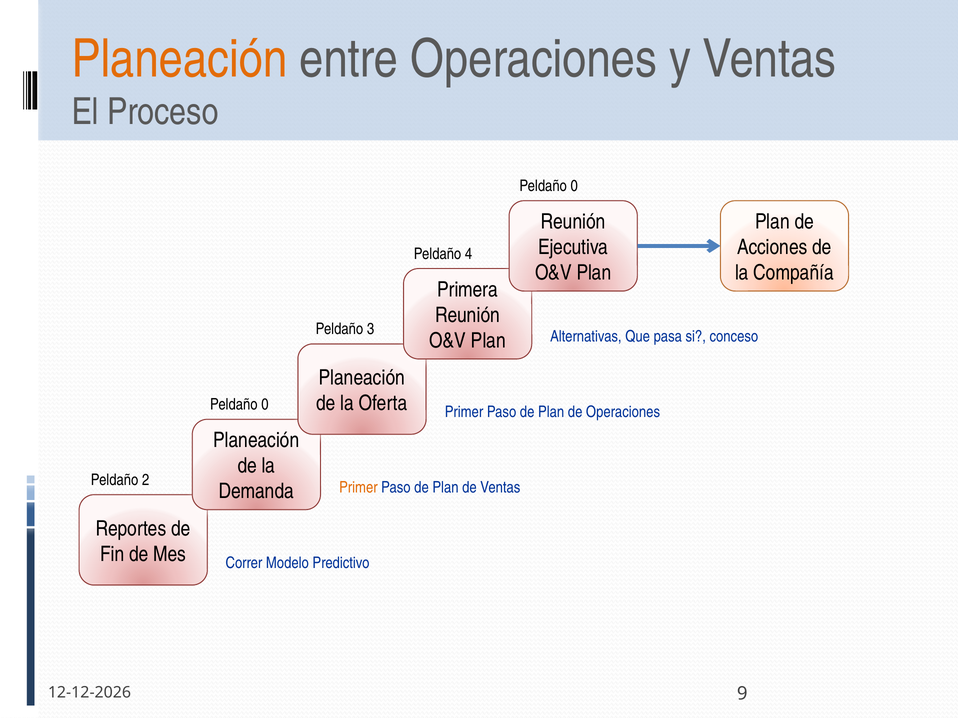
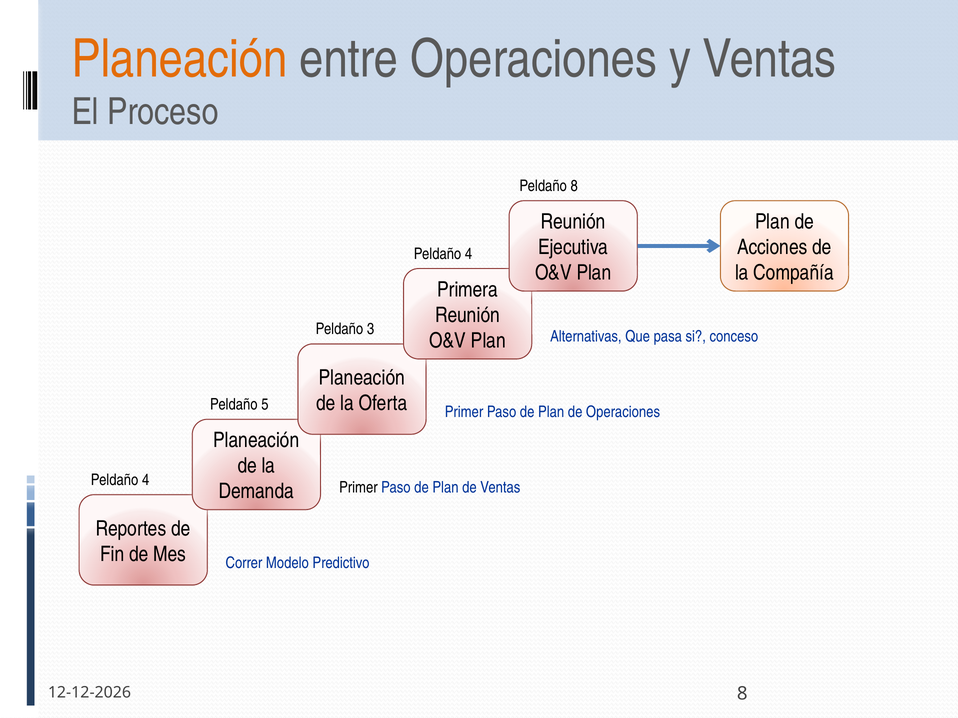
0: 0 -> 8 (574, 186)
0: 0 -> 5 (265, 405)
2: 2 -> 4 (146, 480)
Primer colour: orange -> black (358, 488)
9: 9 -> 8 (742, 694)
